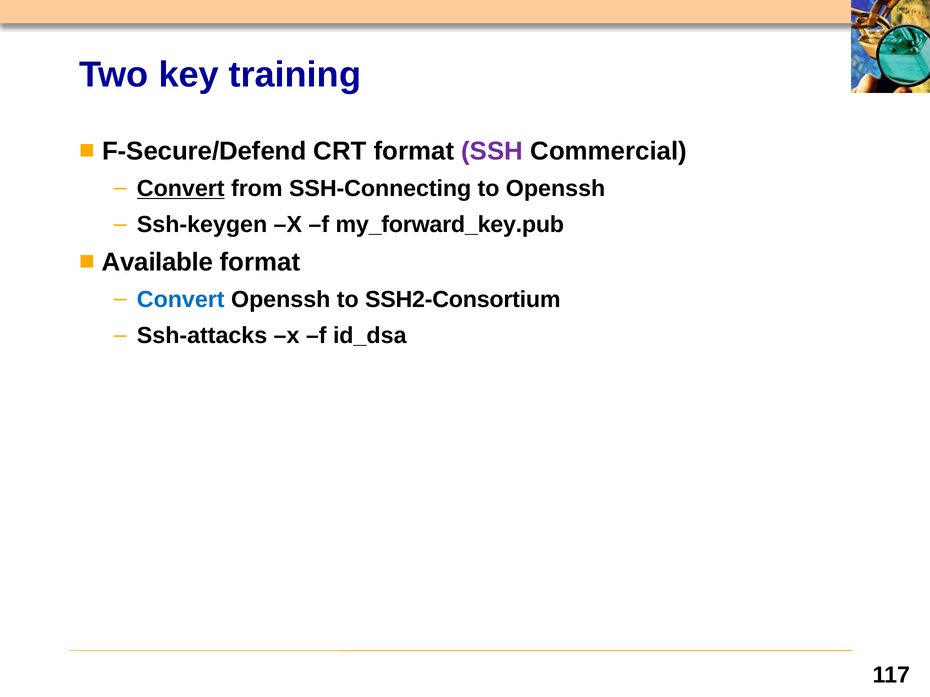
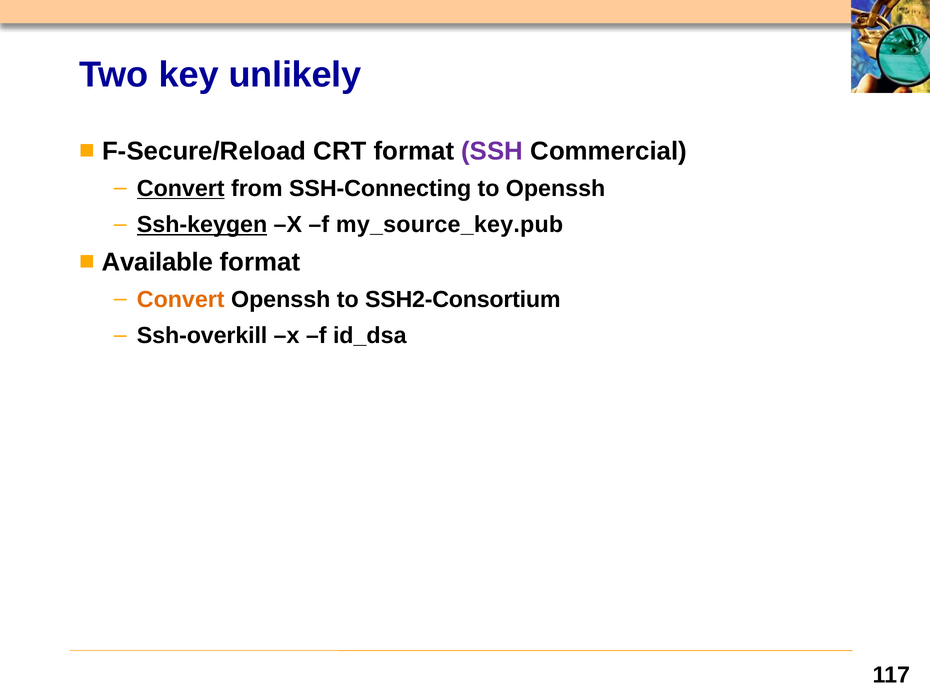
training: training -> unlikely (295, 75)
F-Secure/Defend: F-Secure/Defend -> F-Secure/Reload (204, 151)
Ssh-keygen underline: none -> present (202, 225)
my_forward_key.pub: my_forward_key.pub -> my_source_key.pub (450, 225)
Convert colour: blue -> orange (181, 300)
Ssh-attacks: Ssh-attacks -> Ssh-overkill (202, 336)
